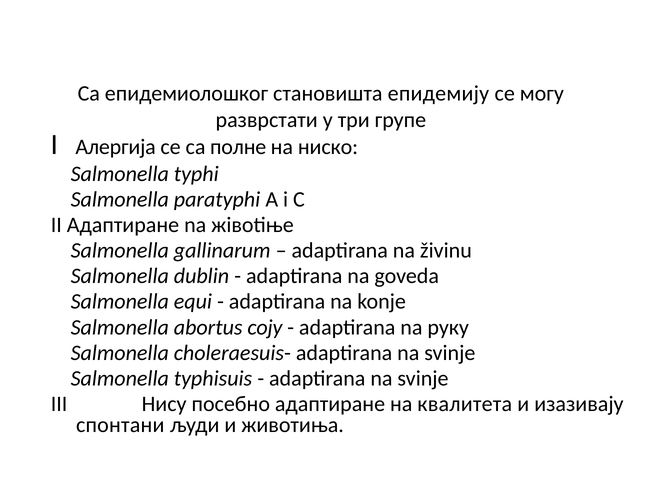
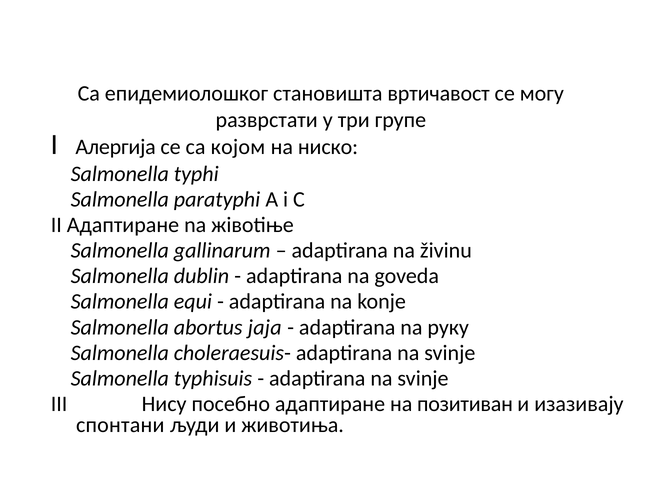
епидемију: епидемију -> вртичавост (439, 93)
полне: полне -> којом (238, 147)
соју: соју -> јаја (265, 327)
квалитета: квалитета -> позитиван (465, 404)
